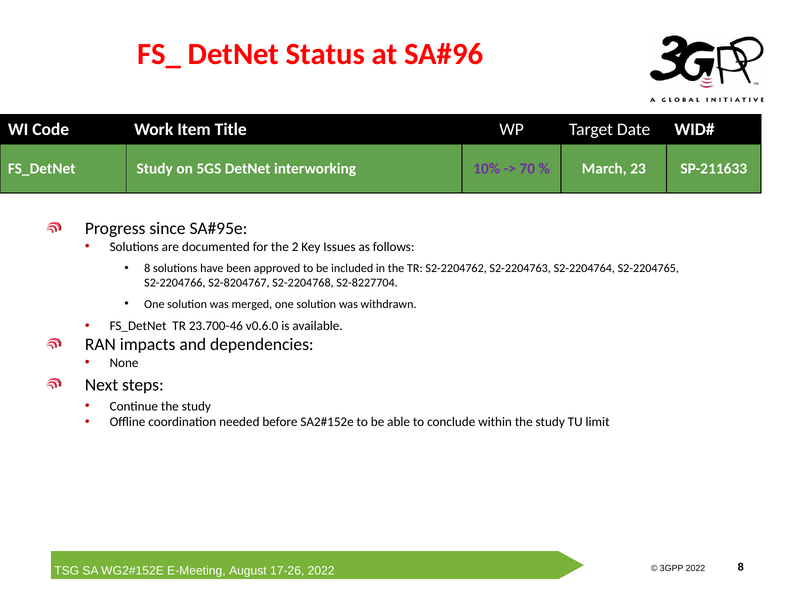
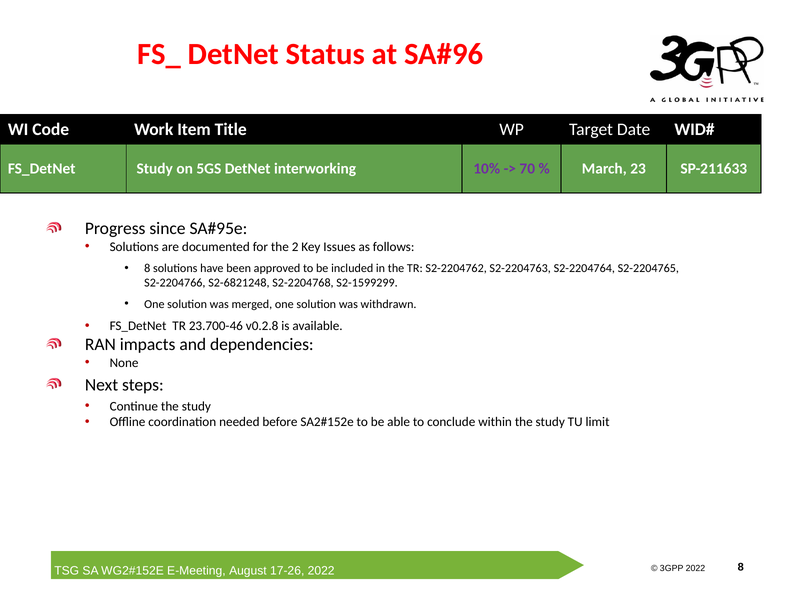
S2-8204767: S2-8204767 -> S2-6821248 (239, 283)
S2-8227704: S2-8227704 -> S2-1599299 (367, 283)
v0.6.0: v0.6.0 -> v0.2.8 (262, 326)
